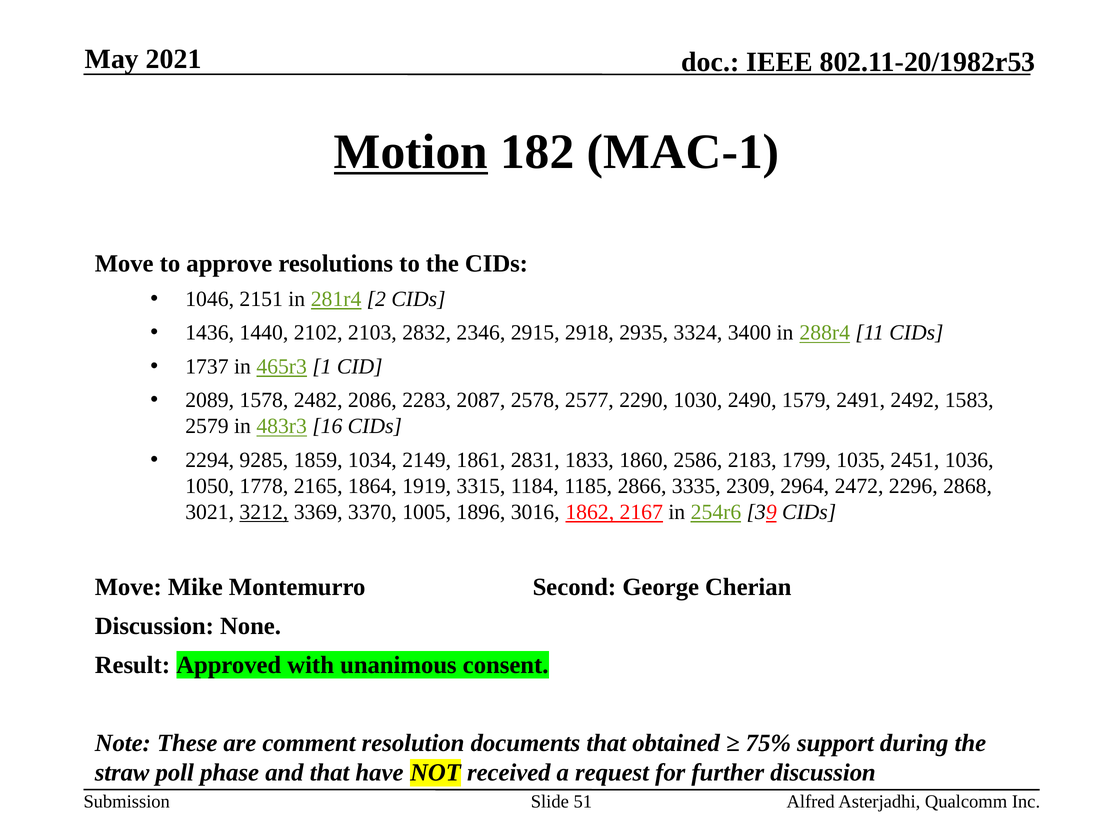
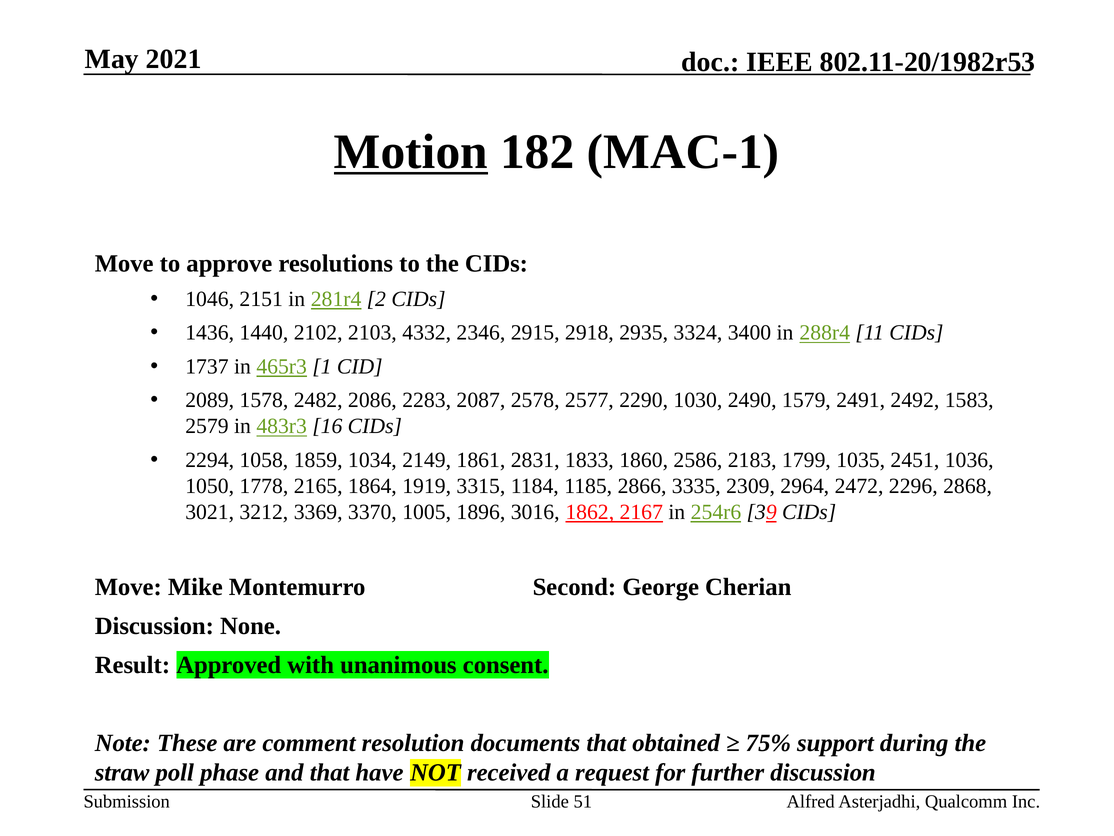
2832: 2832 -> 4332 (427, 333)
9285: 9285 -> 1058 (264, 460)
3212 underline: present -> none (264, 512)
